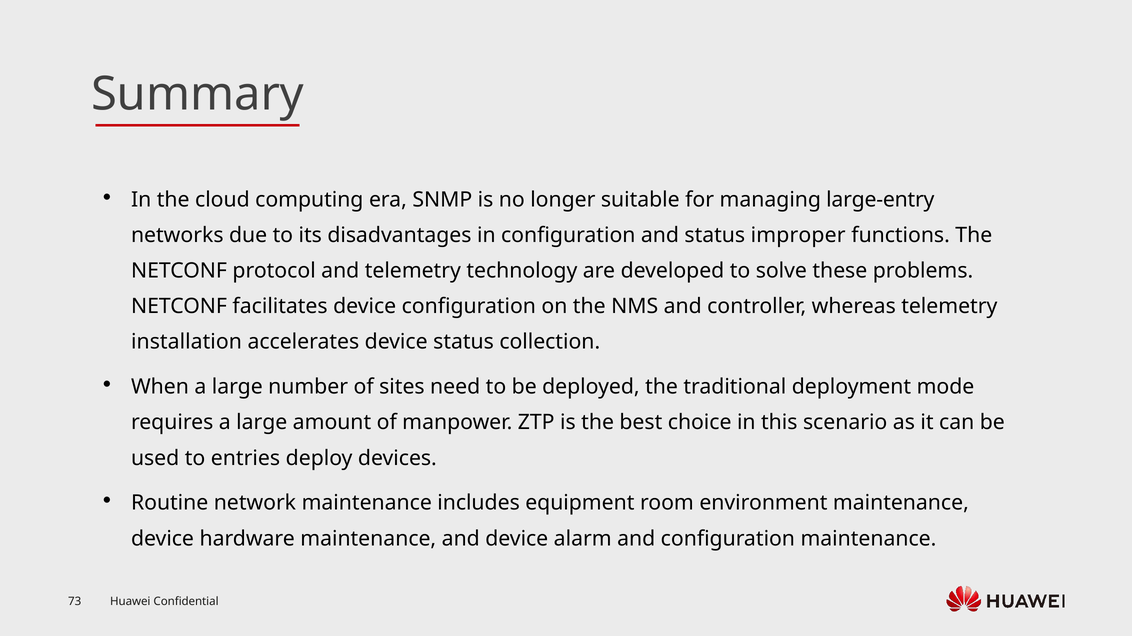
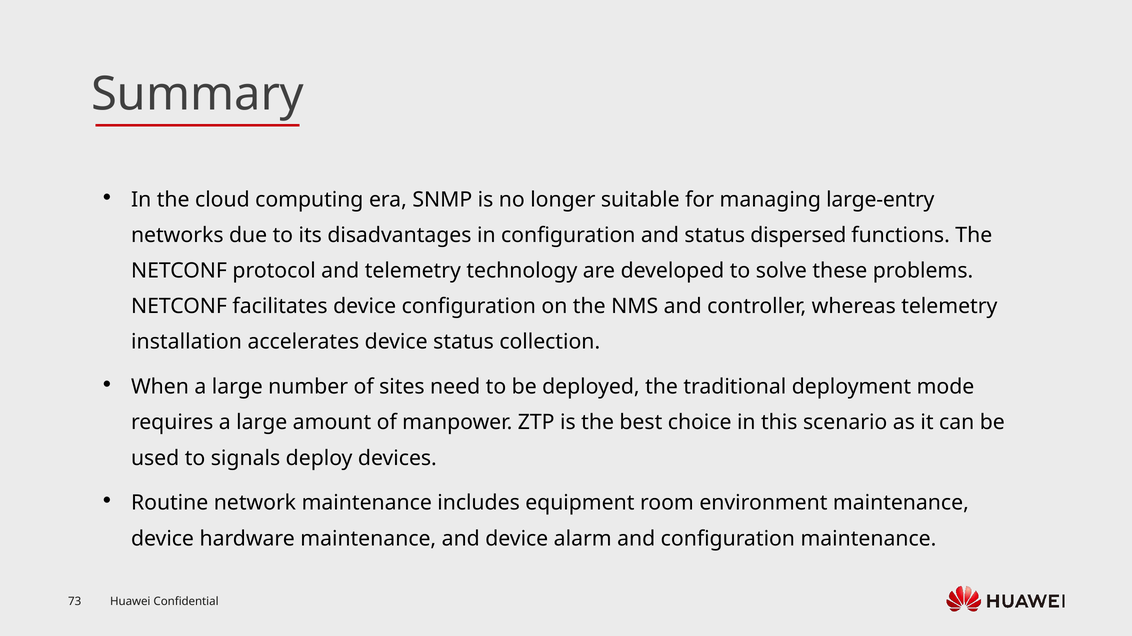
improper: improper -> dispersed (798, 235)
entries: entries -> signals (246, 459)
